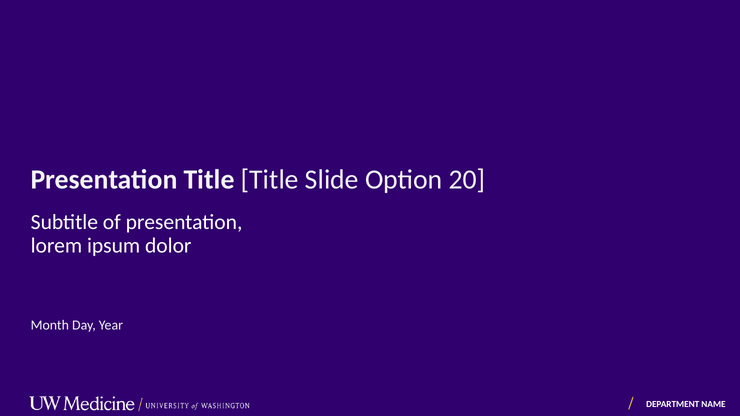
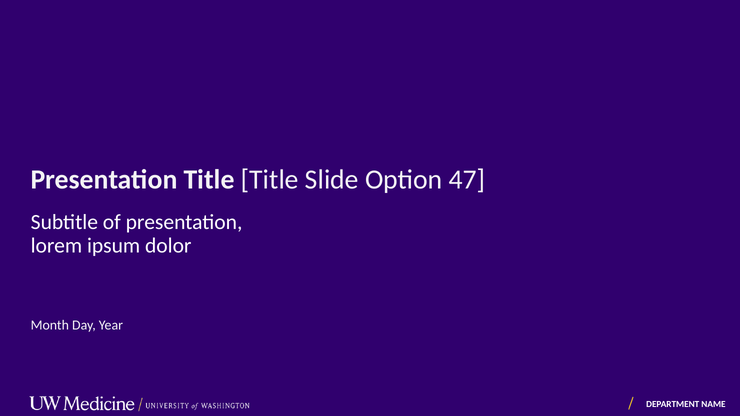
20: 20 -> 47 (467, 180)
